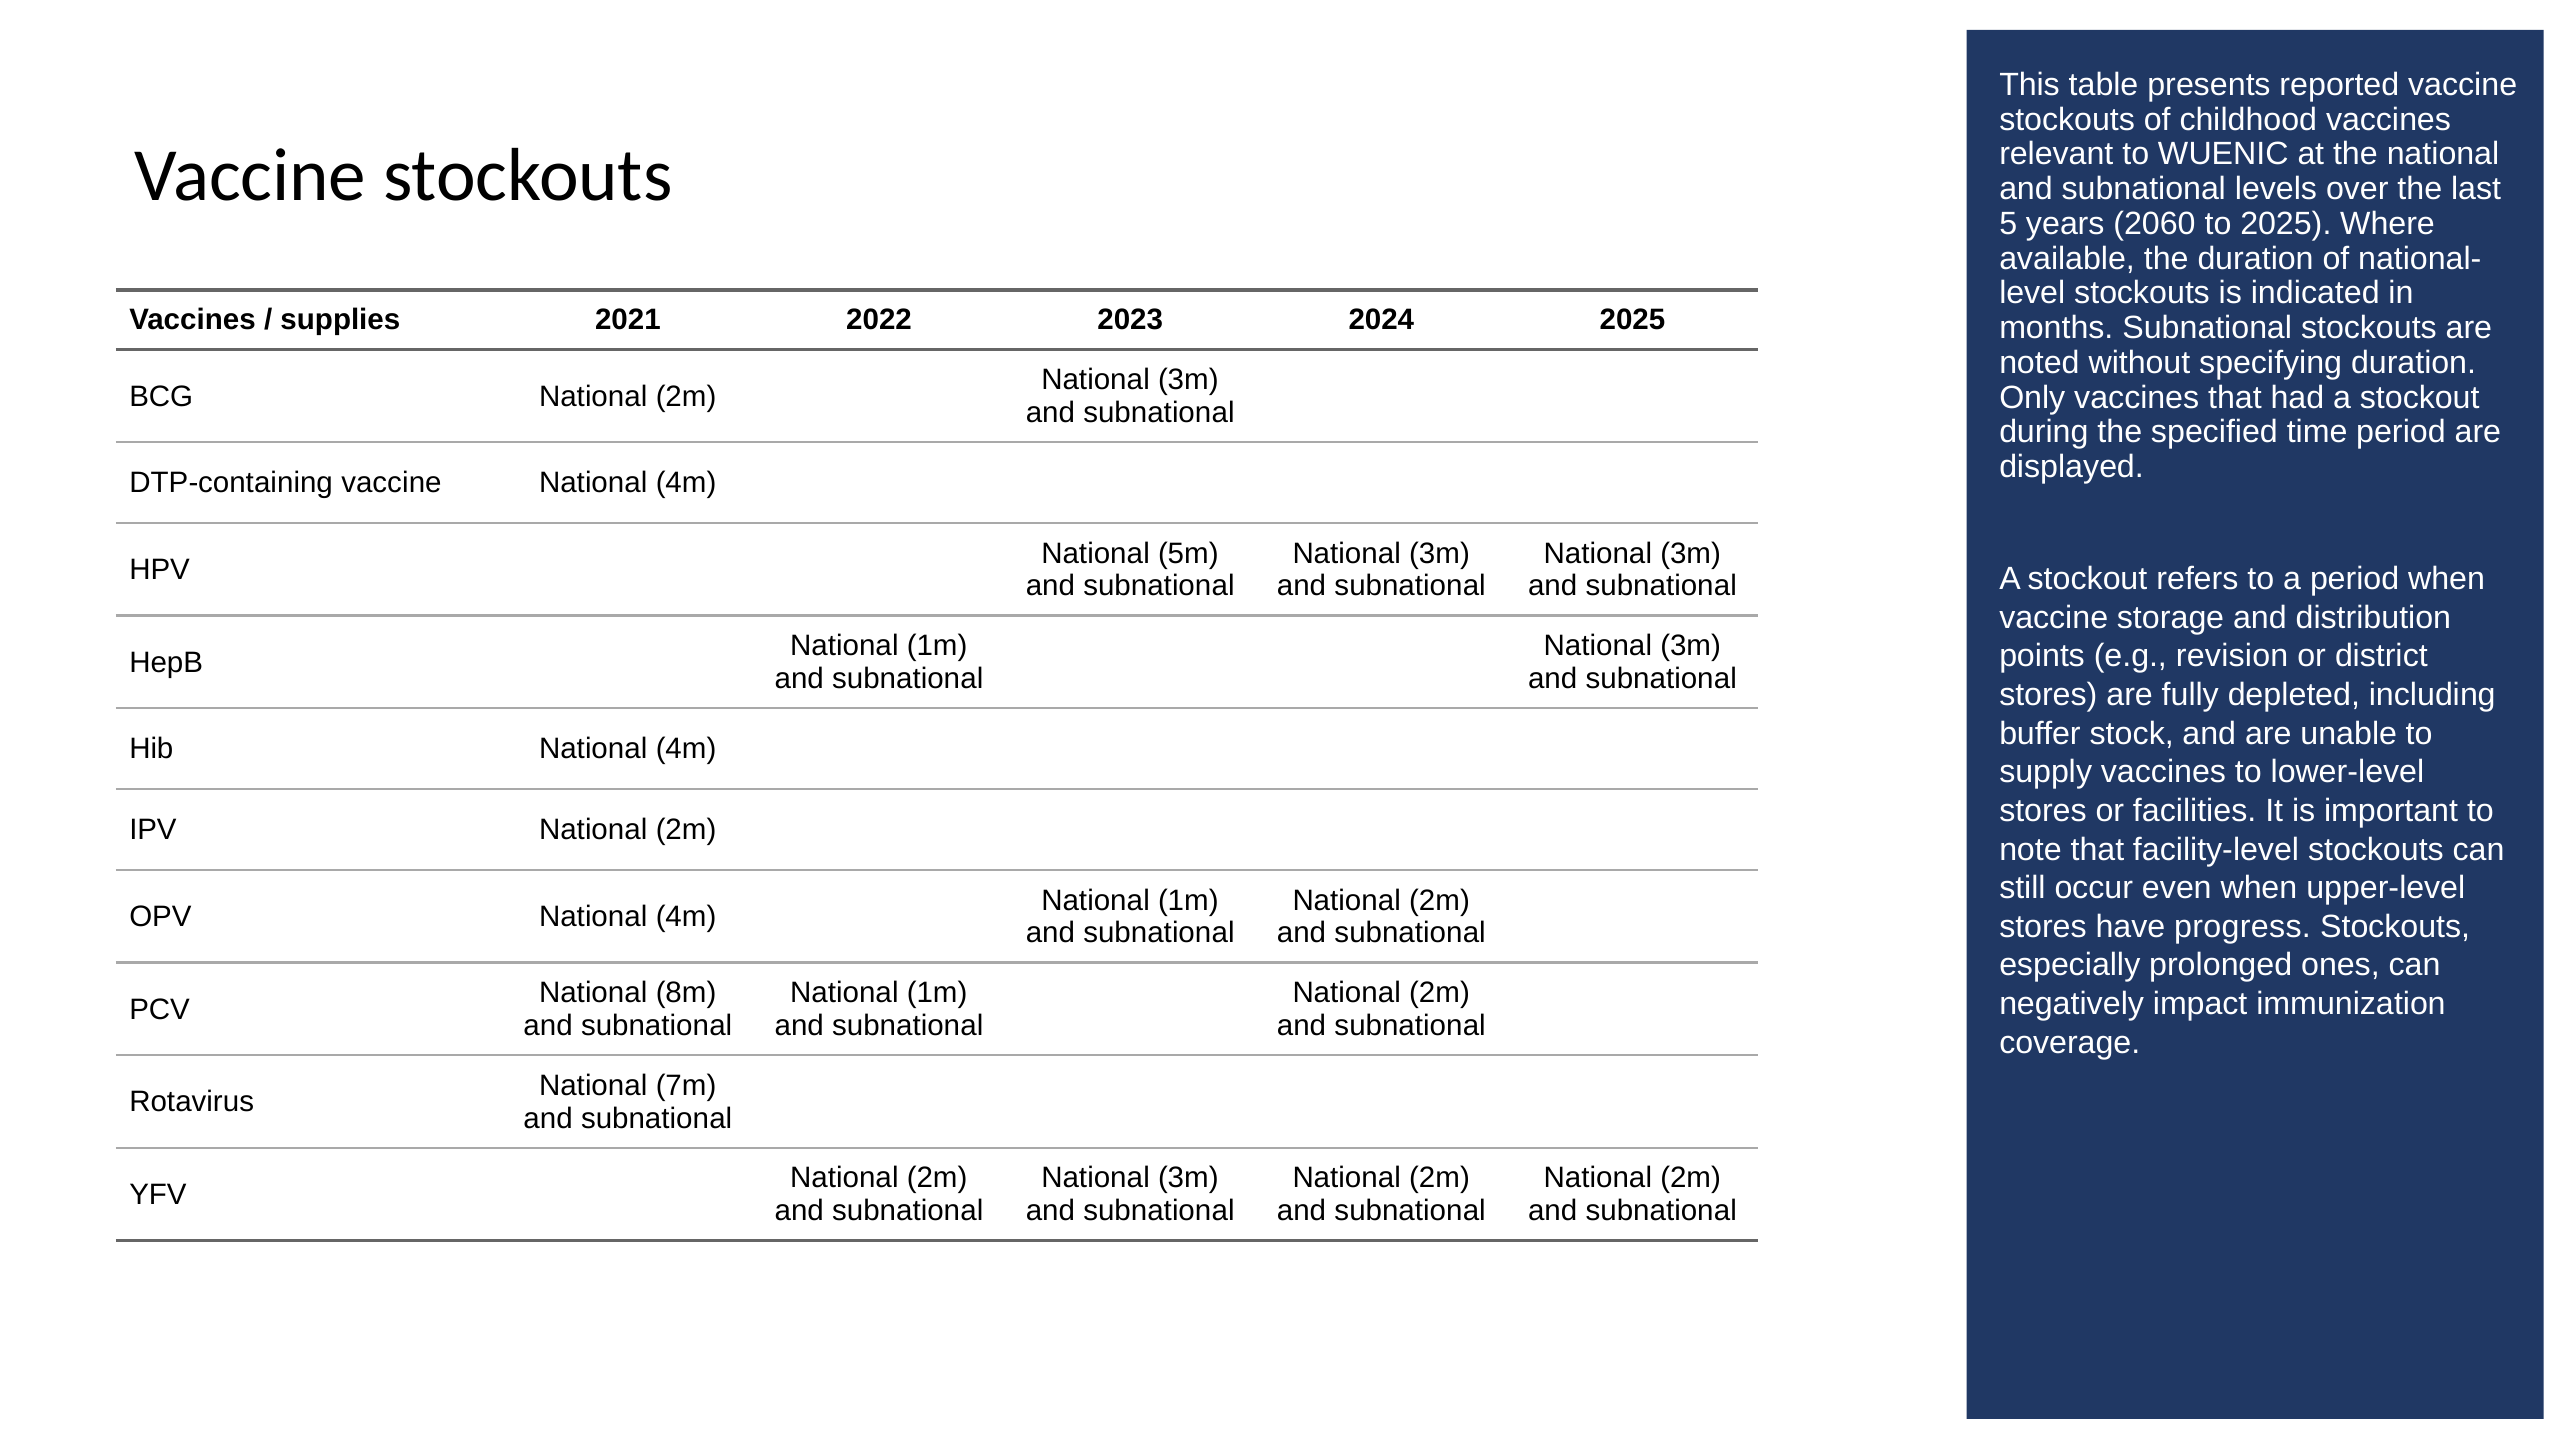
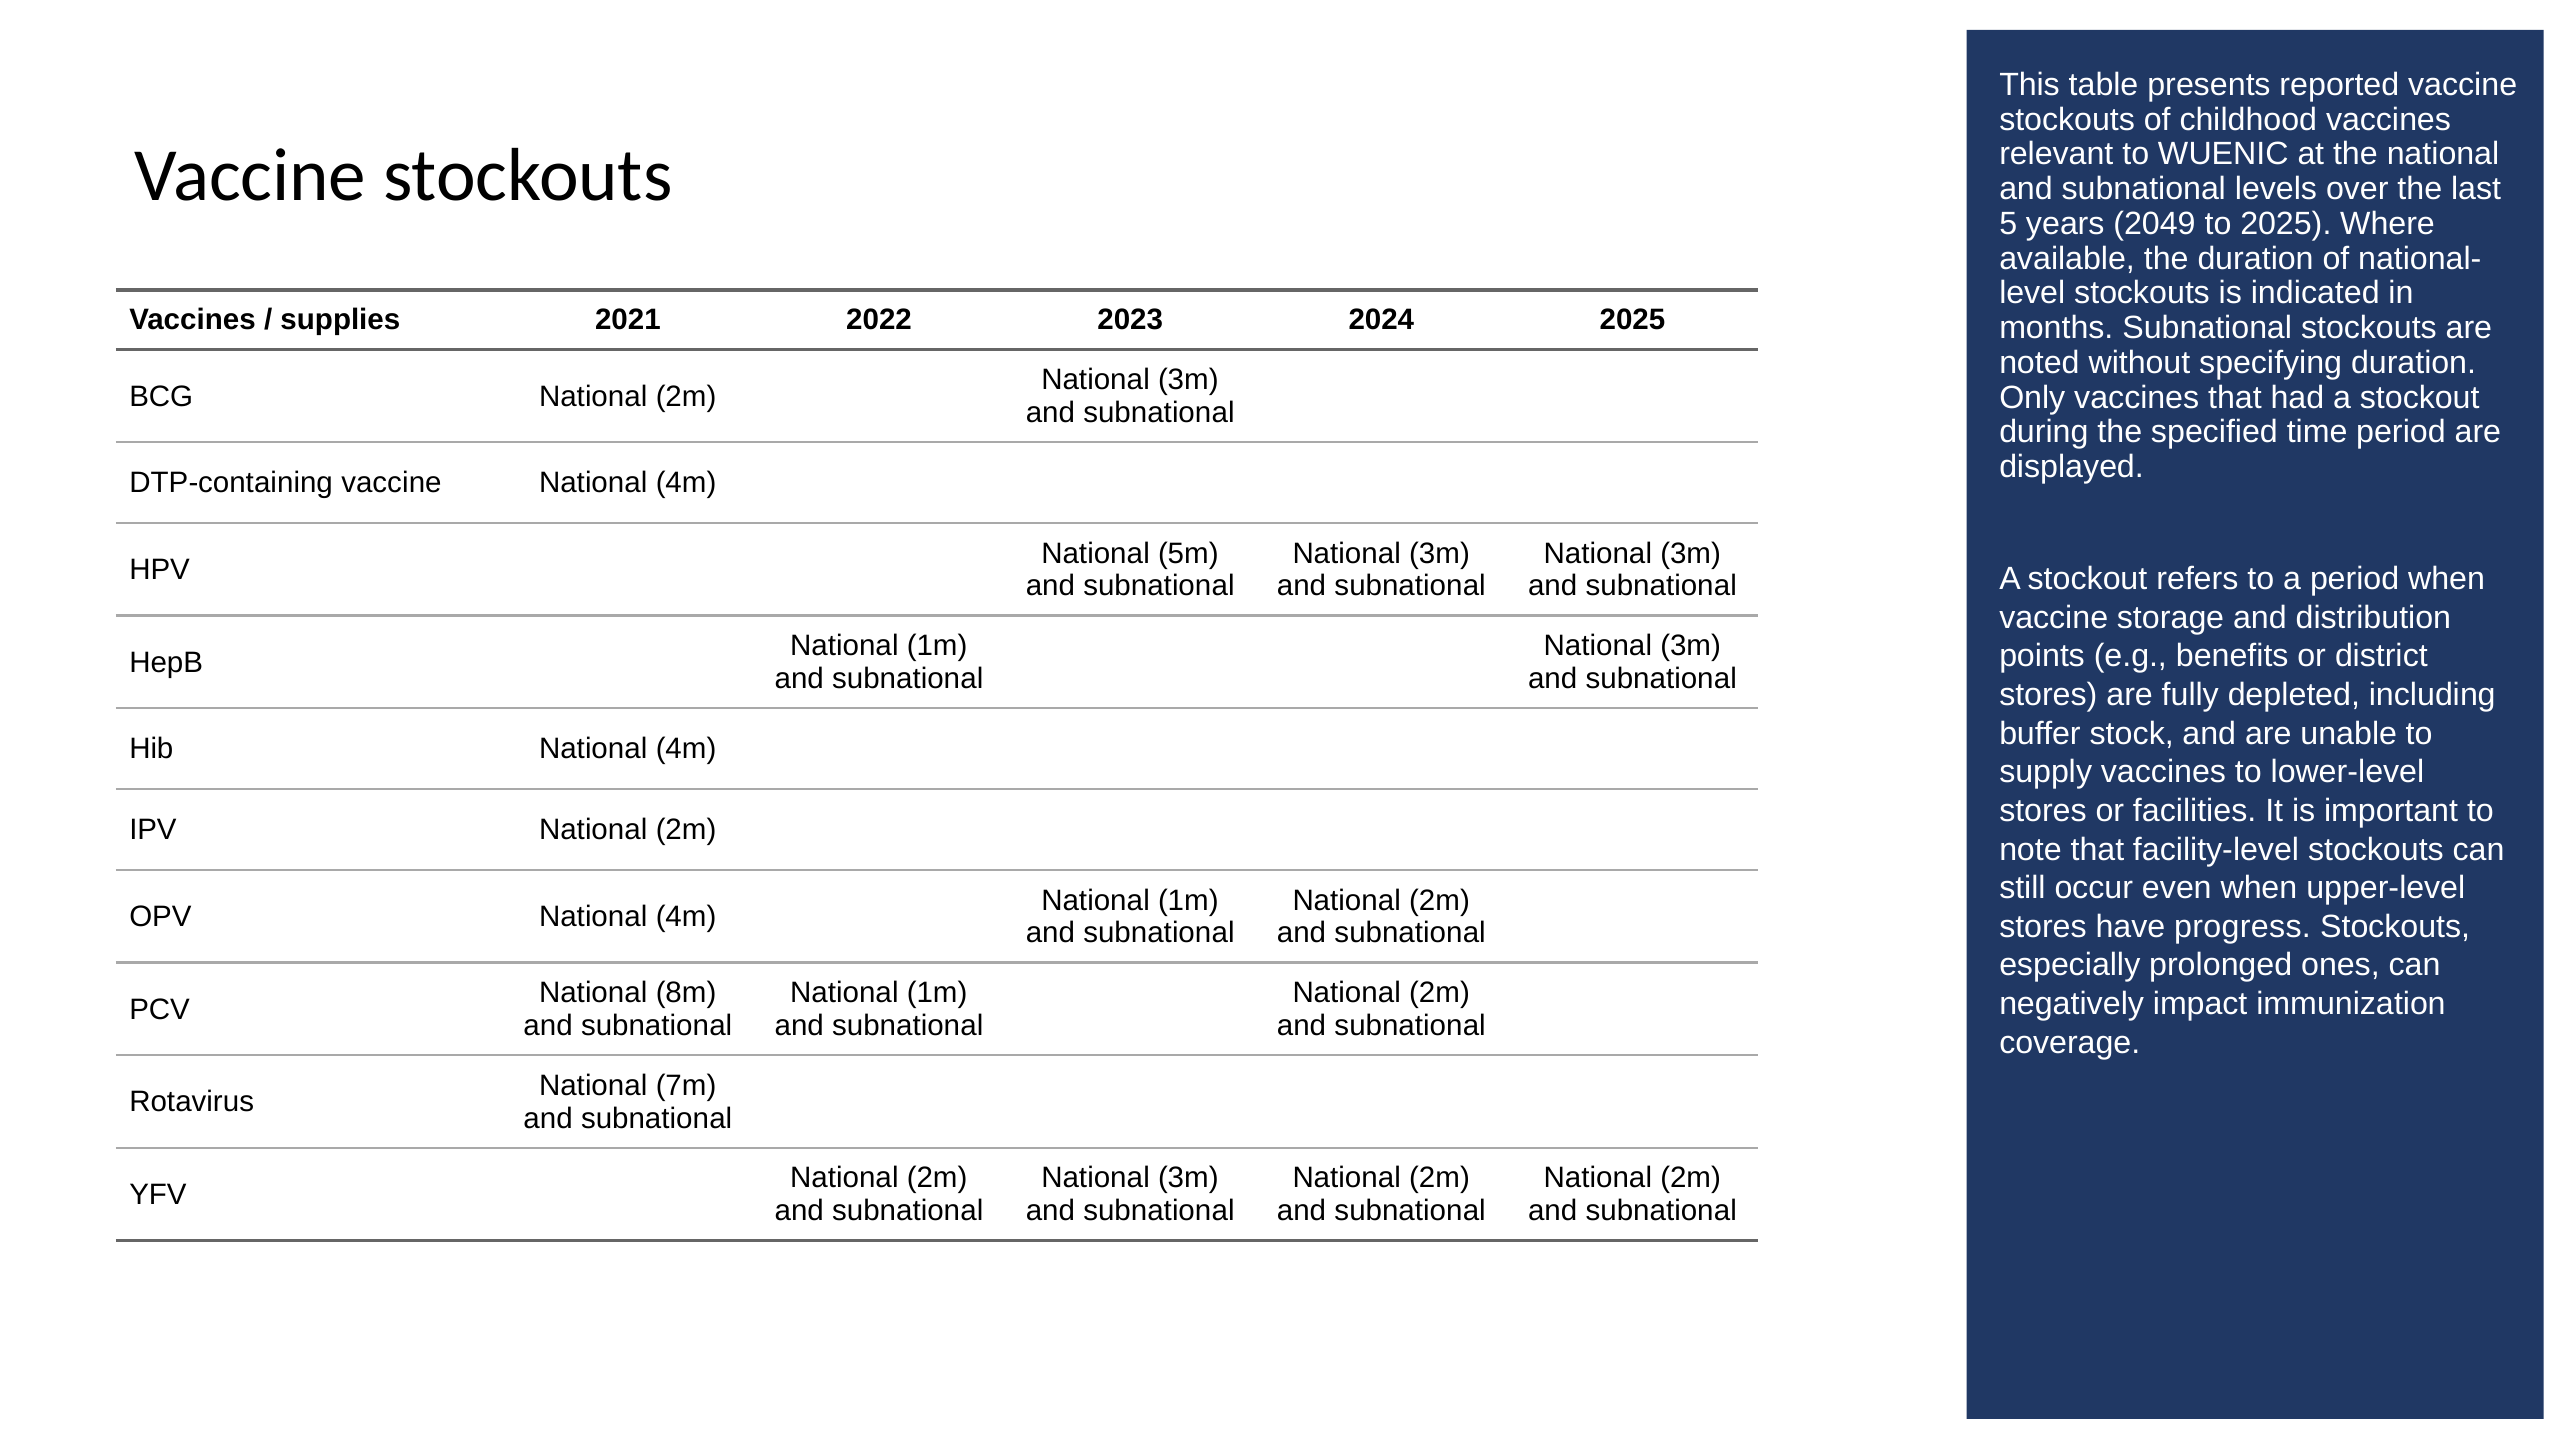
2060: 2060 -> 2049 (2154, 224)
revision: revision -> benefits (2232, 656)
